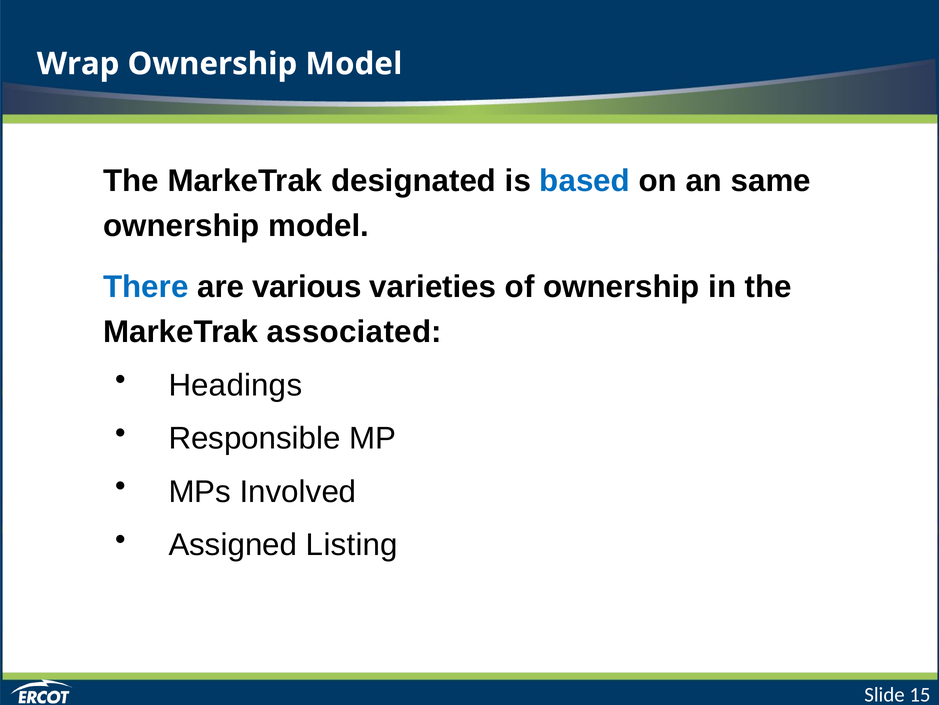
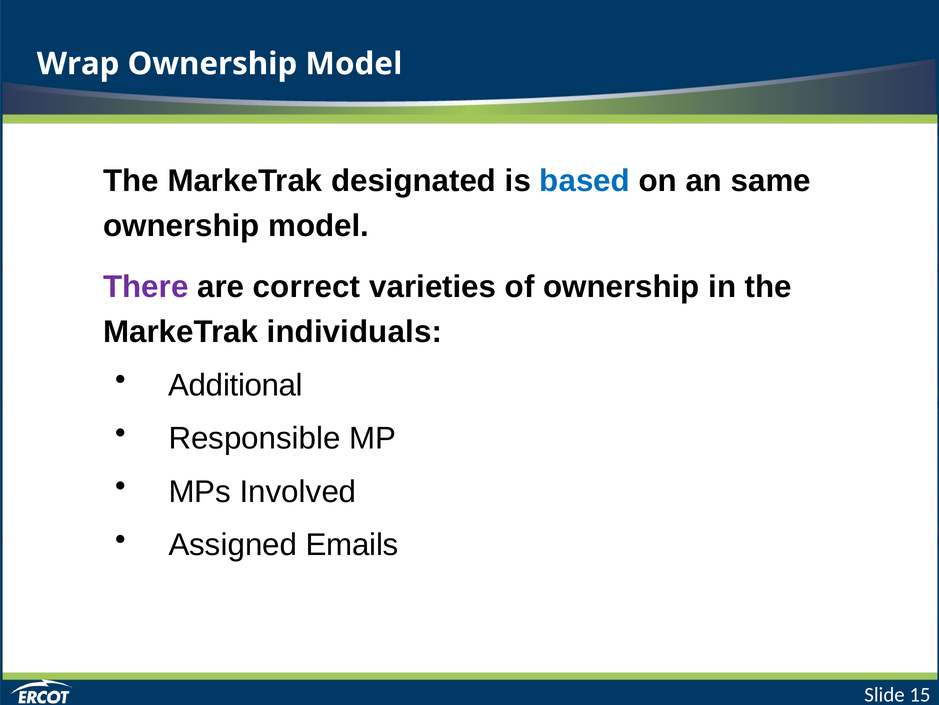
There colour: blue -> purple (146, 286)
various: various -> correct (307, 286)
associated: associated -> individuals (354, 332)
Headings: Headings -> Additional (236, 385)
Listing: Listing -> Emails (352, 544)
